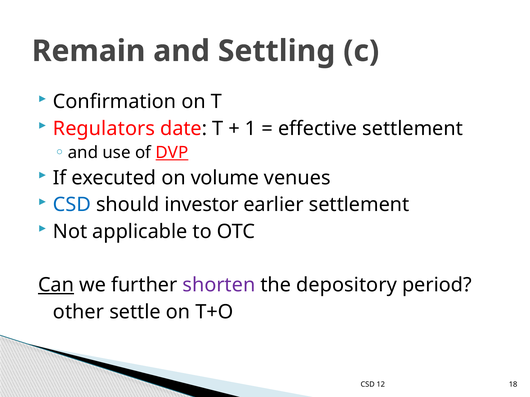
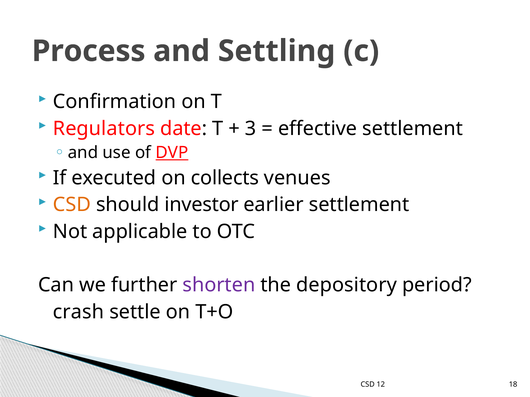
Remain: Remain -> Process (89, 51)
1: 1 -> 3 (251, 129)
volume: volume -> collects (225, 178)
CSD colour: blue -> orange (72, 205)
Can underline: present -> none (56, 285)
other: other -> crash (79, 312)
